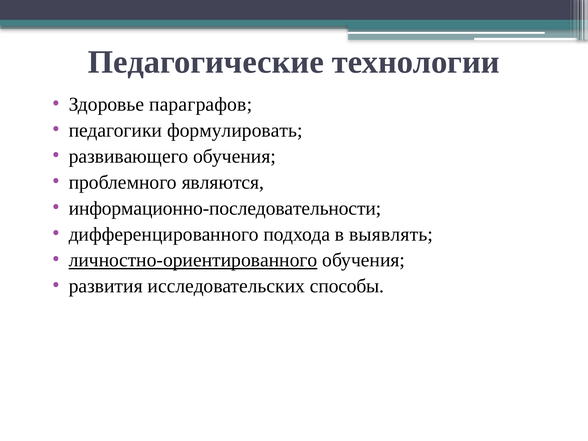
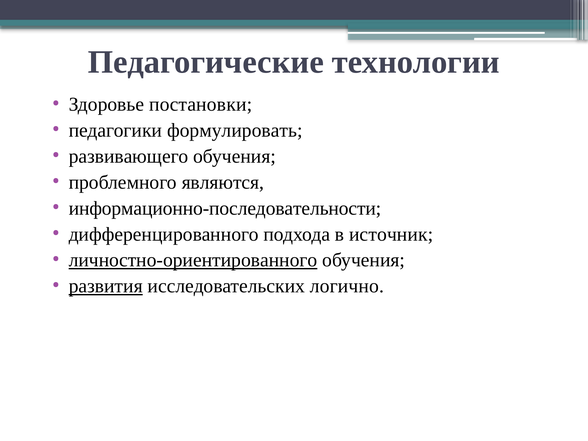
параграфов: параграфов -> постановки (201, 104)
выявлять: выявлять -> источник (391, 234)
развития underline: none -> present (106, 286)
способы: способы -> логично (347, 286)
